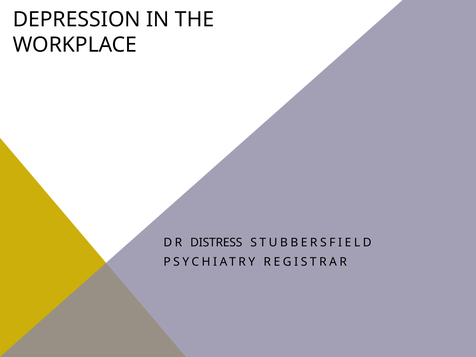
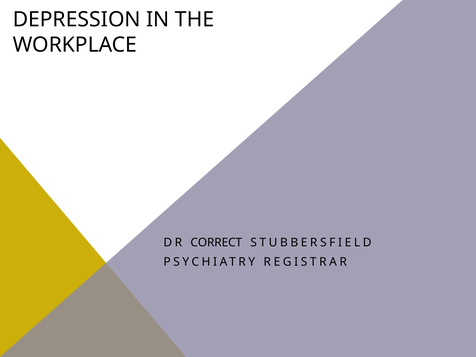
DISTRESS: DISTRESS -> CORRECT (216, 242)
